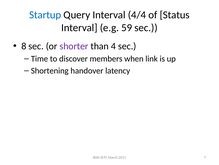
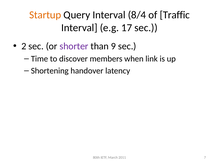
Startup colour: blue -> orange (45, 15)
4/4: 4/4 -> 8/4 (137, 15)
Status: Status -> Traffic (175, 15)
59: 59 -> 17 (127, 28)
8: 8 -> 2 (24, 46)
4: 4 -> 9 (113, 46)
